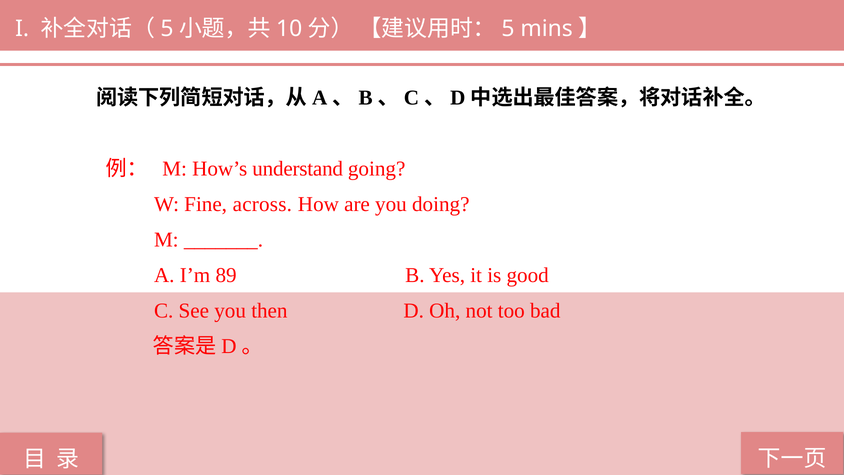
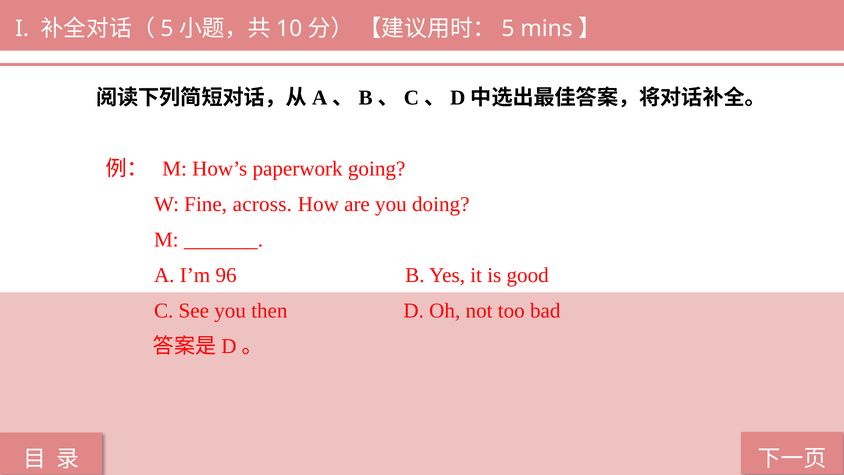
understand: understand -> paperwork (298, 169)
89: 89 -> 96 (226, 275)
